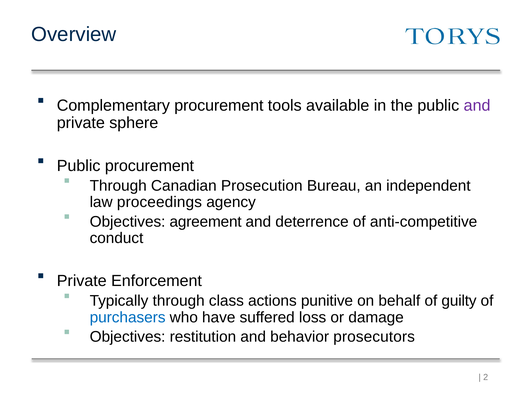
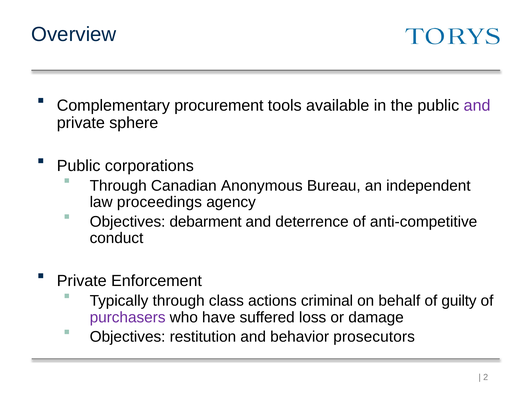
Public procurement: procurement -> corporations (149, 166)
Prosecution: Prosecution -> Anonymous (262, 185)
agreement: agreement -> debarment (206, 221)
punitive: punitive -> criminal (327, 300)
purchasers colour: blue -> purple (128, 317)
